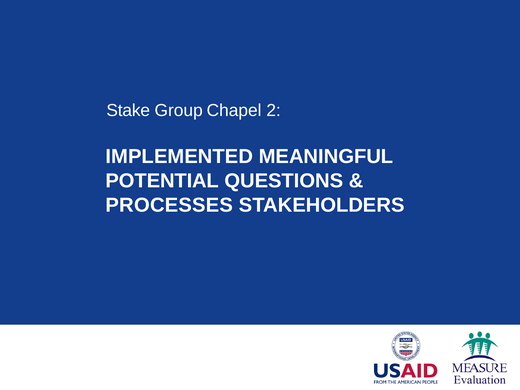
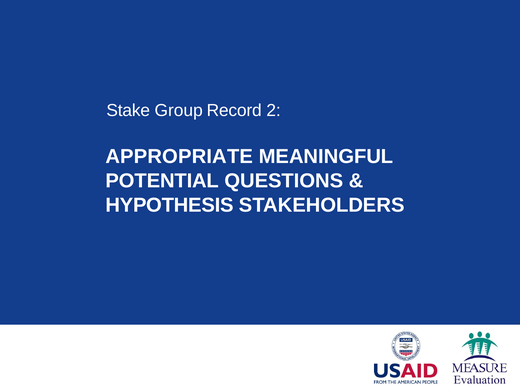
Chapel: Chapel -> Record (234, 110)
IMPLEMENTED: IMPLEMENTED -> APPROPRIATE (179, 157)
PROCESSES: PROCESSES -> HYPOTHESIS (170, 205)
